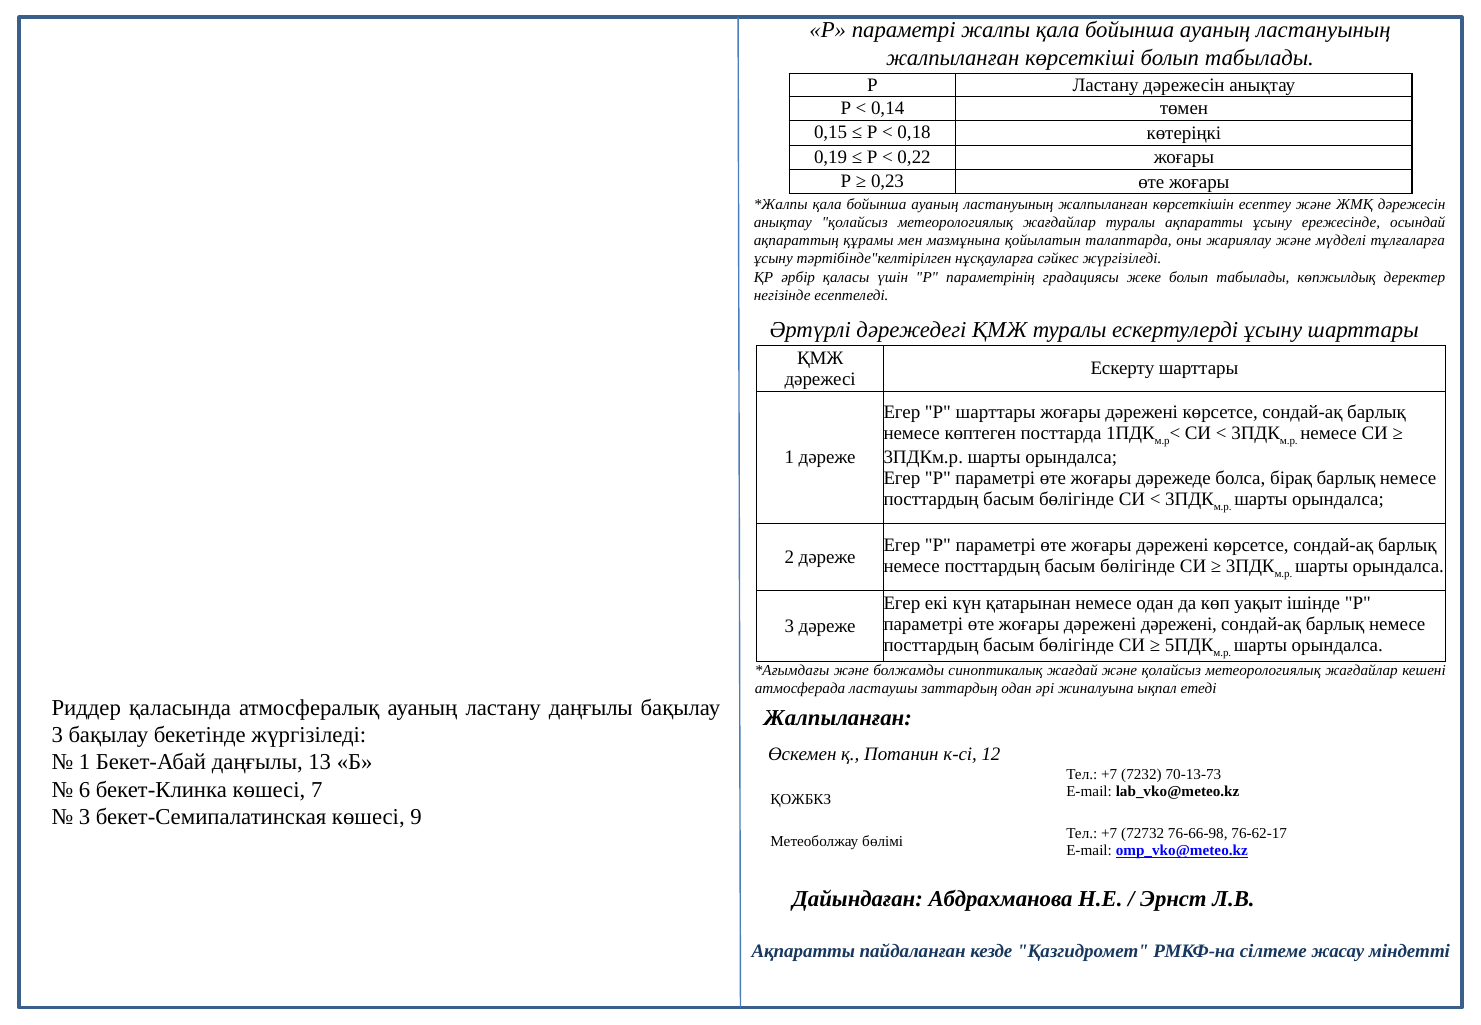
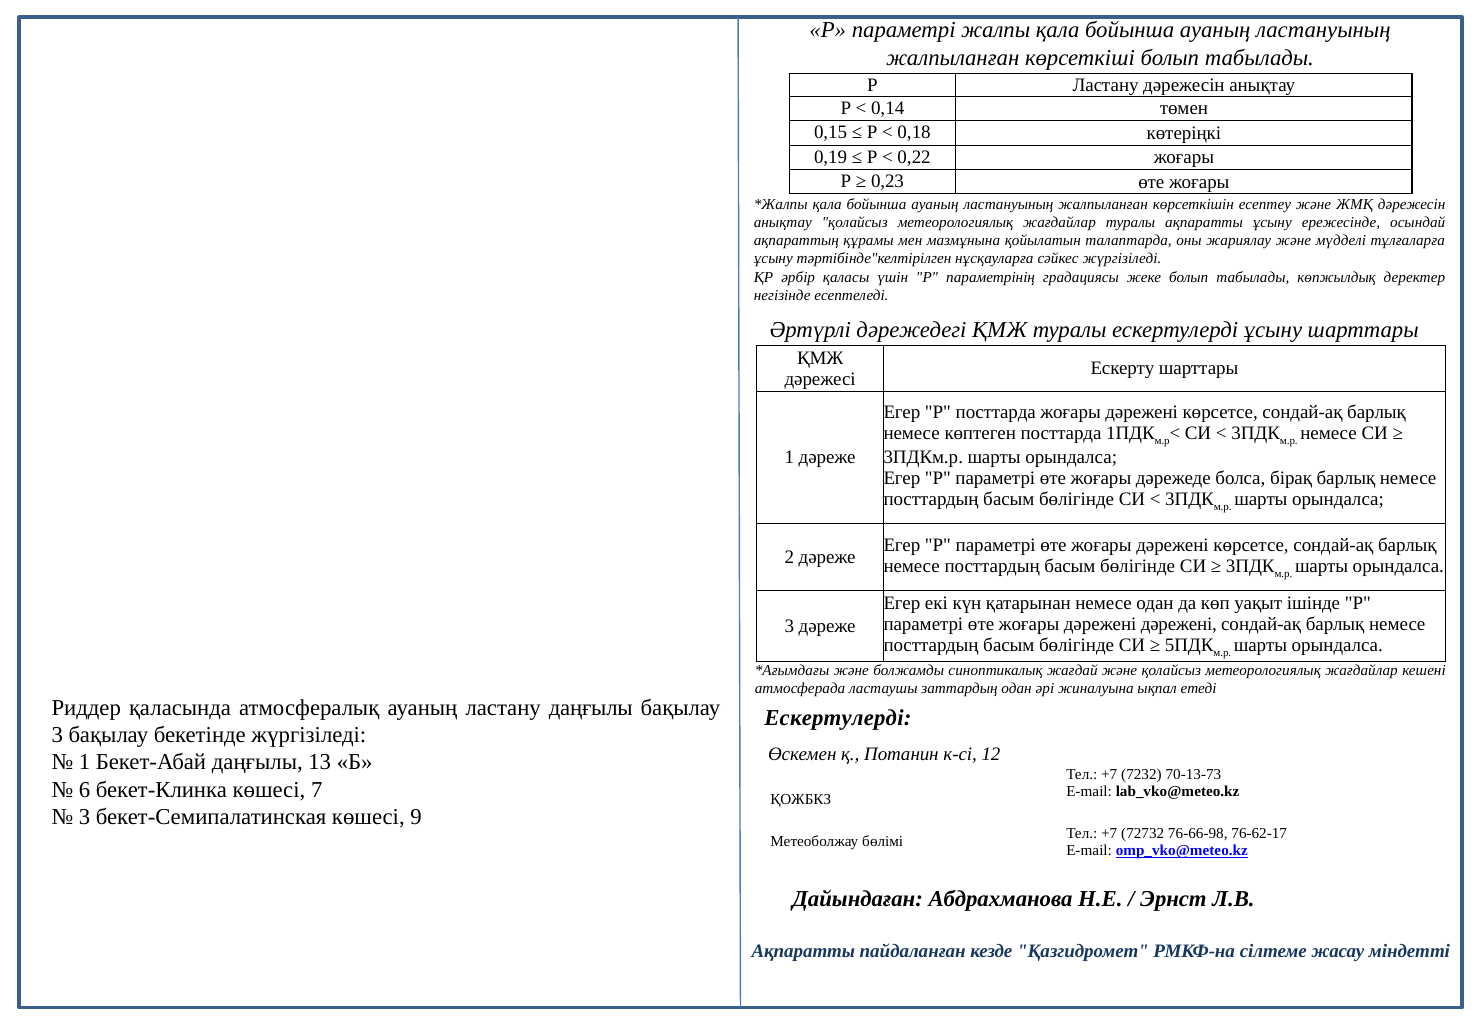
Р шарттары: шарттары -> посттарда (996, 413)
Жалпыланған: Жалпыланған -> Ескертулерді (838, 718)
